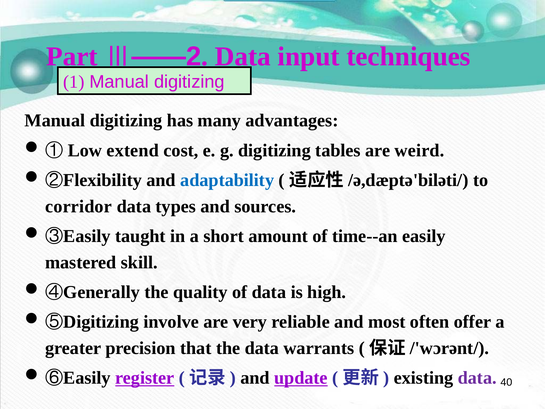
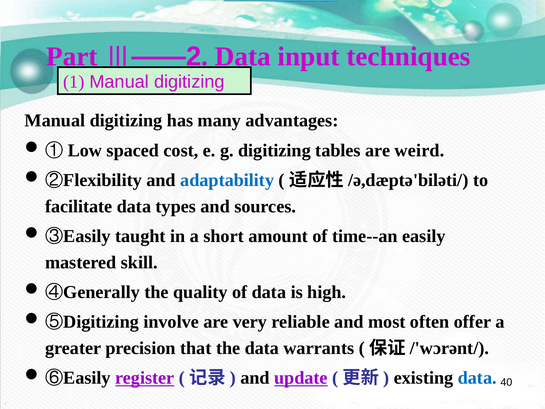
extend: extend -> spaced (133, 150)
corridor: corridor -> facilitate (79, 206)
data colour: purple -> blue (477, 378)
